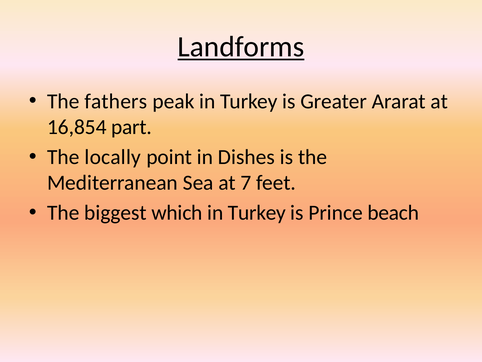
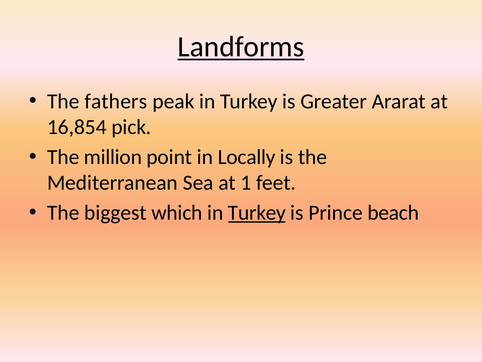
part: part -> pick (131, 127)
locally: locally -> million (113, 157)
Dishes: Dishes -> Locally (247, 157)
7: 7 -> 1 (246, 183)
Turkey underline: none -> present (257, 213)
